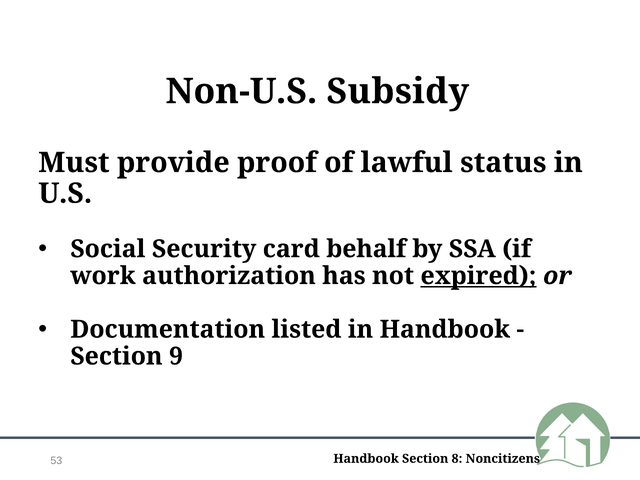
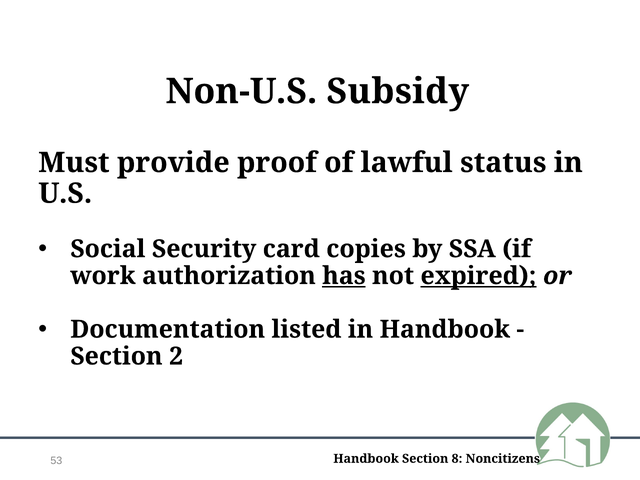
behalf: behalf -> copies (366, 249)
has underline: none -> present (344, 276)
9: 9 -> 2 (176, 356)
